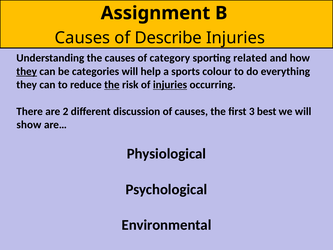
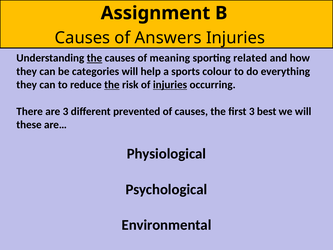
Describe: Describe -> Answers (168, 38)
the underline: none -> present (94, 58)
category: category -> meaning (170, 58)
they underline: present -> none (27, 71)
are 2: 2 -> 3 (66, 111)
discussion: discussion -> prevented (137, 111)
show: show -> these (29, 125)
